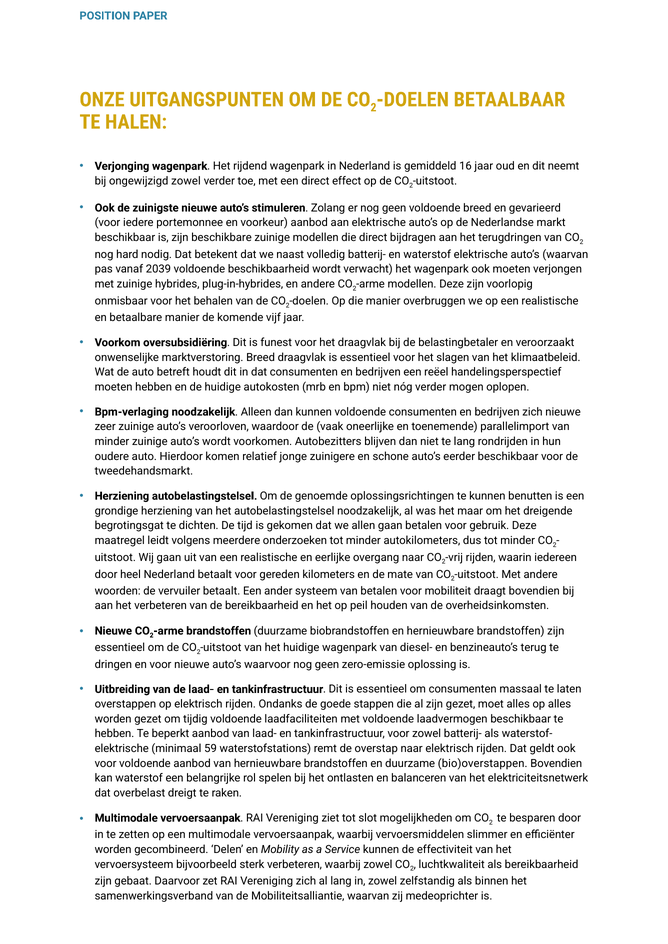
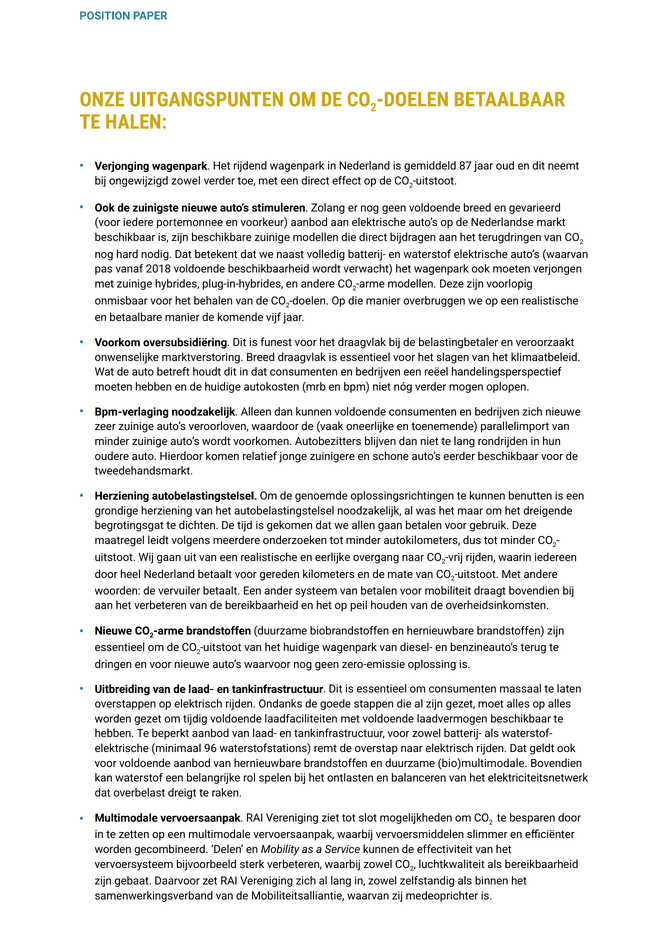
16: 16 -> 87 (465, 166)
2039: 2039 -> 2018 (158, 269)
59: 59 -> 96 (210, 749)
bio)overstappen: bio)overstappen -> bio)multimodale (483, 764)
